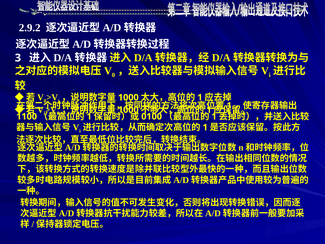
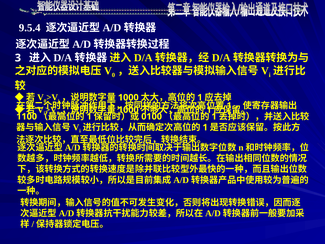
2.9.2: 2.9.2 -> 9.5.4 (30, 28)
